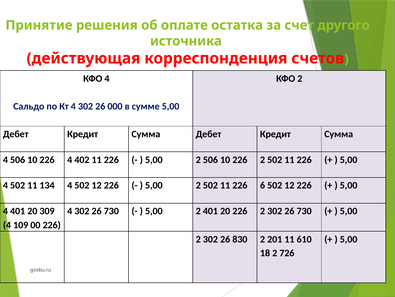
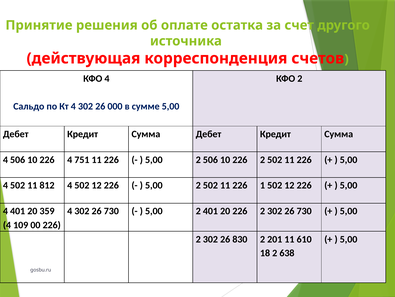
402: 402 -> 751 (82, 159)
134: 134 -> 812 (47, 185)
6: 6 -> 1 (263, 185)
309: 309 -> 359 (47, 211)
726: 726 -> 638 (287, 253)
